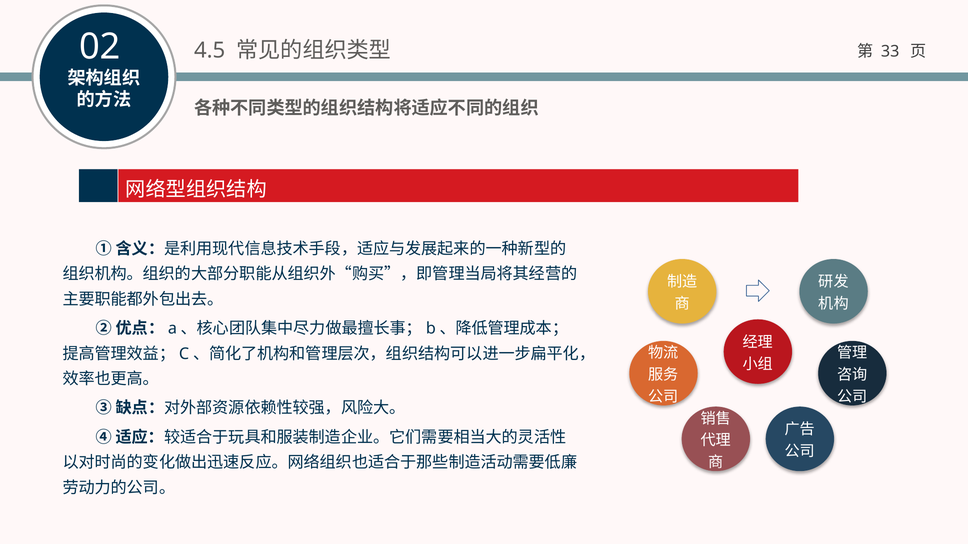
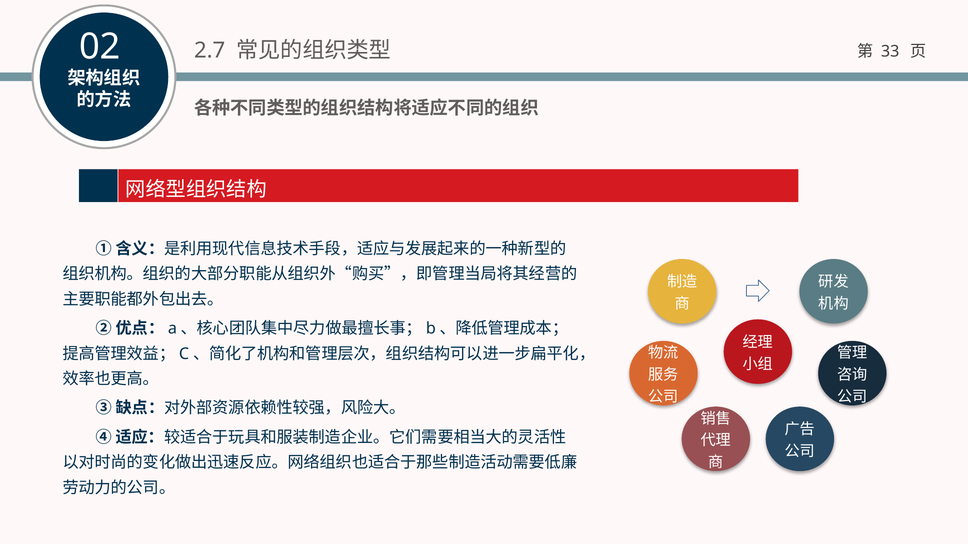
4.5: 4.5 -> 2.7 (210, 51)
